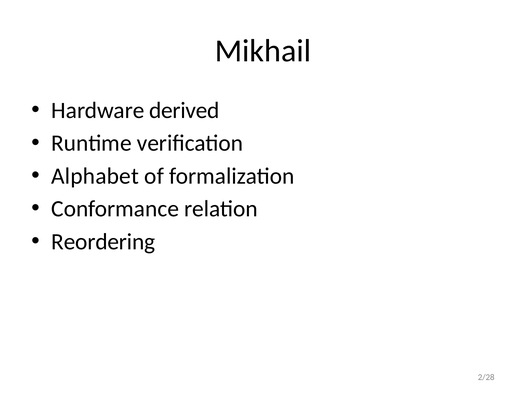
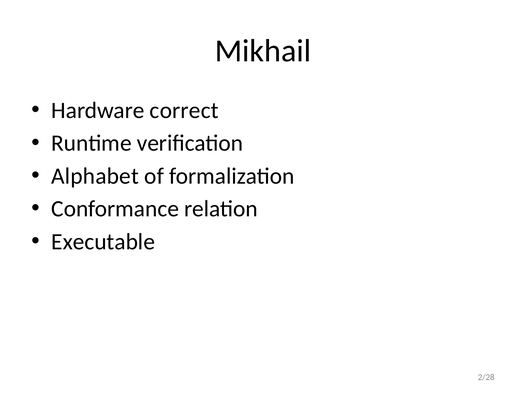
derived: derived -> correct (184, 110)
Reordering: Reordering -> Executable (103, 241)
